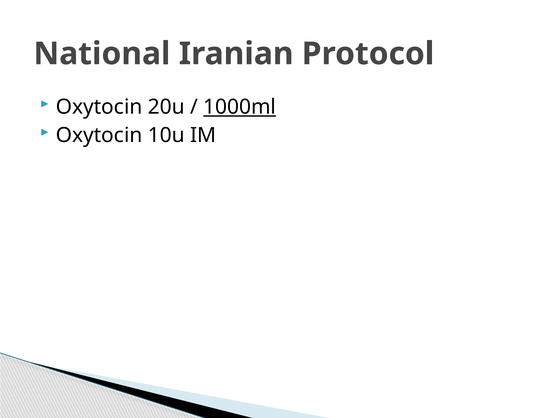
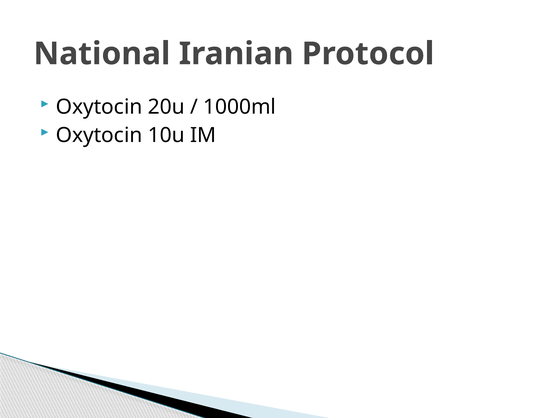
1000ml underline: present -> none (240, 107)
